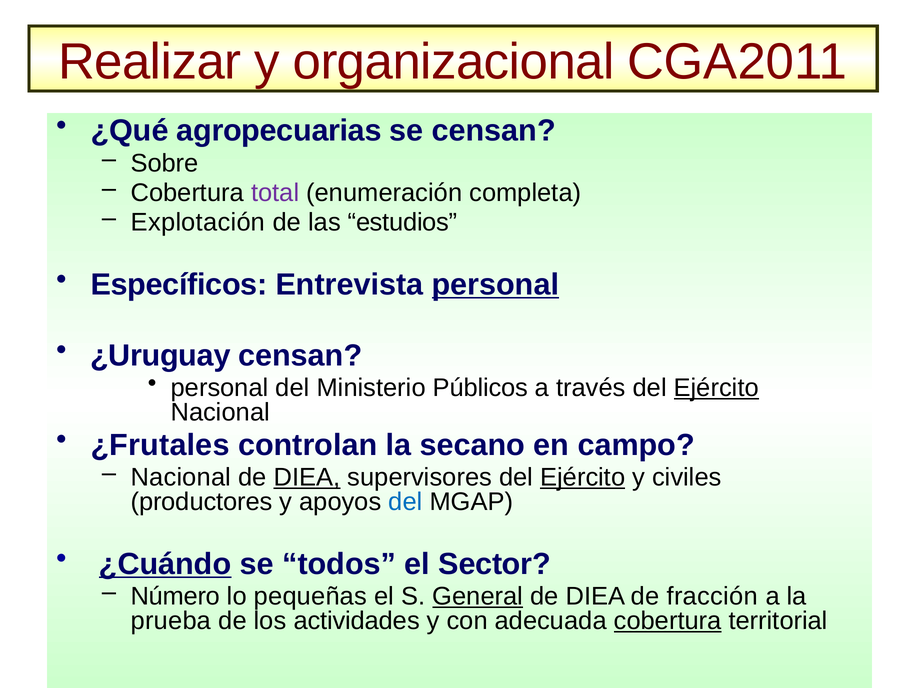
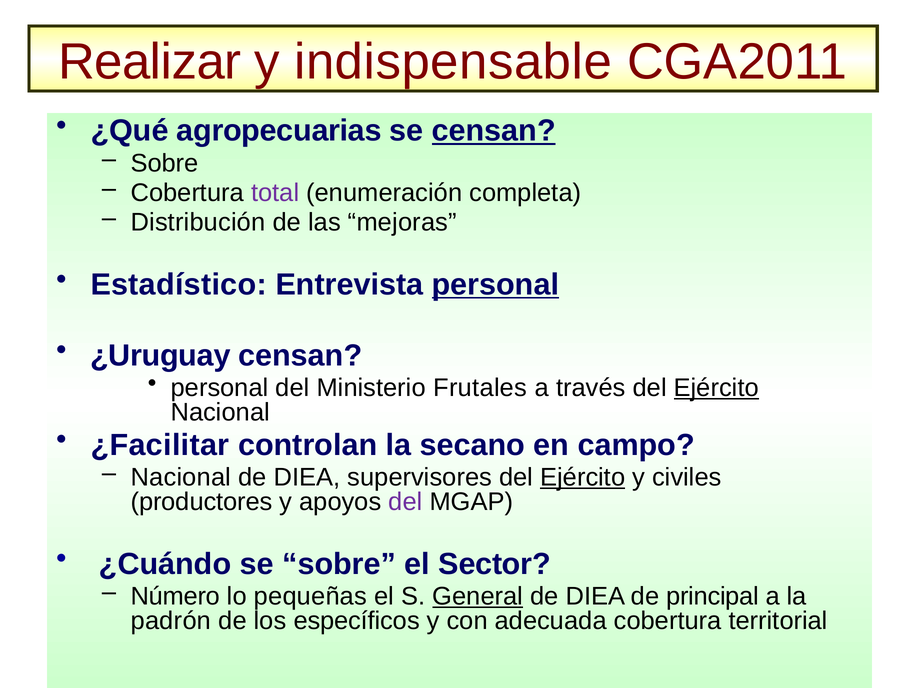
organizacional: organizacional -> indispensable (453, 62)
censan underline: none -> present (494, 131)
Explotación: Explotación -> Distribución (198, 222)
estudios: estudios -> mejoras (402, 222)
Específicos: Específicos -> Estadístico (179, 285)
Públicos: Públicos -> Frutales (480, 388)
¿Frutales: ¿Frutales -> ¿Facilitar (160, 445)
DIEA underline: present -> none (307, 477)
del colour: blue -> purple (406, 502)
¿Cuándo underline: present -> none (165, 564)
se todos: todos -> sobre (339, 564)
fracción: fracción -> principal (713, 596)
prueba: prueba -> padrón (171, 621)
actividades: actividades -> específicos (357, 621)
cobertura underline: present -> none (668, 621)
